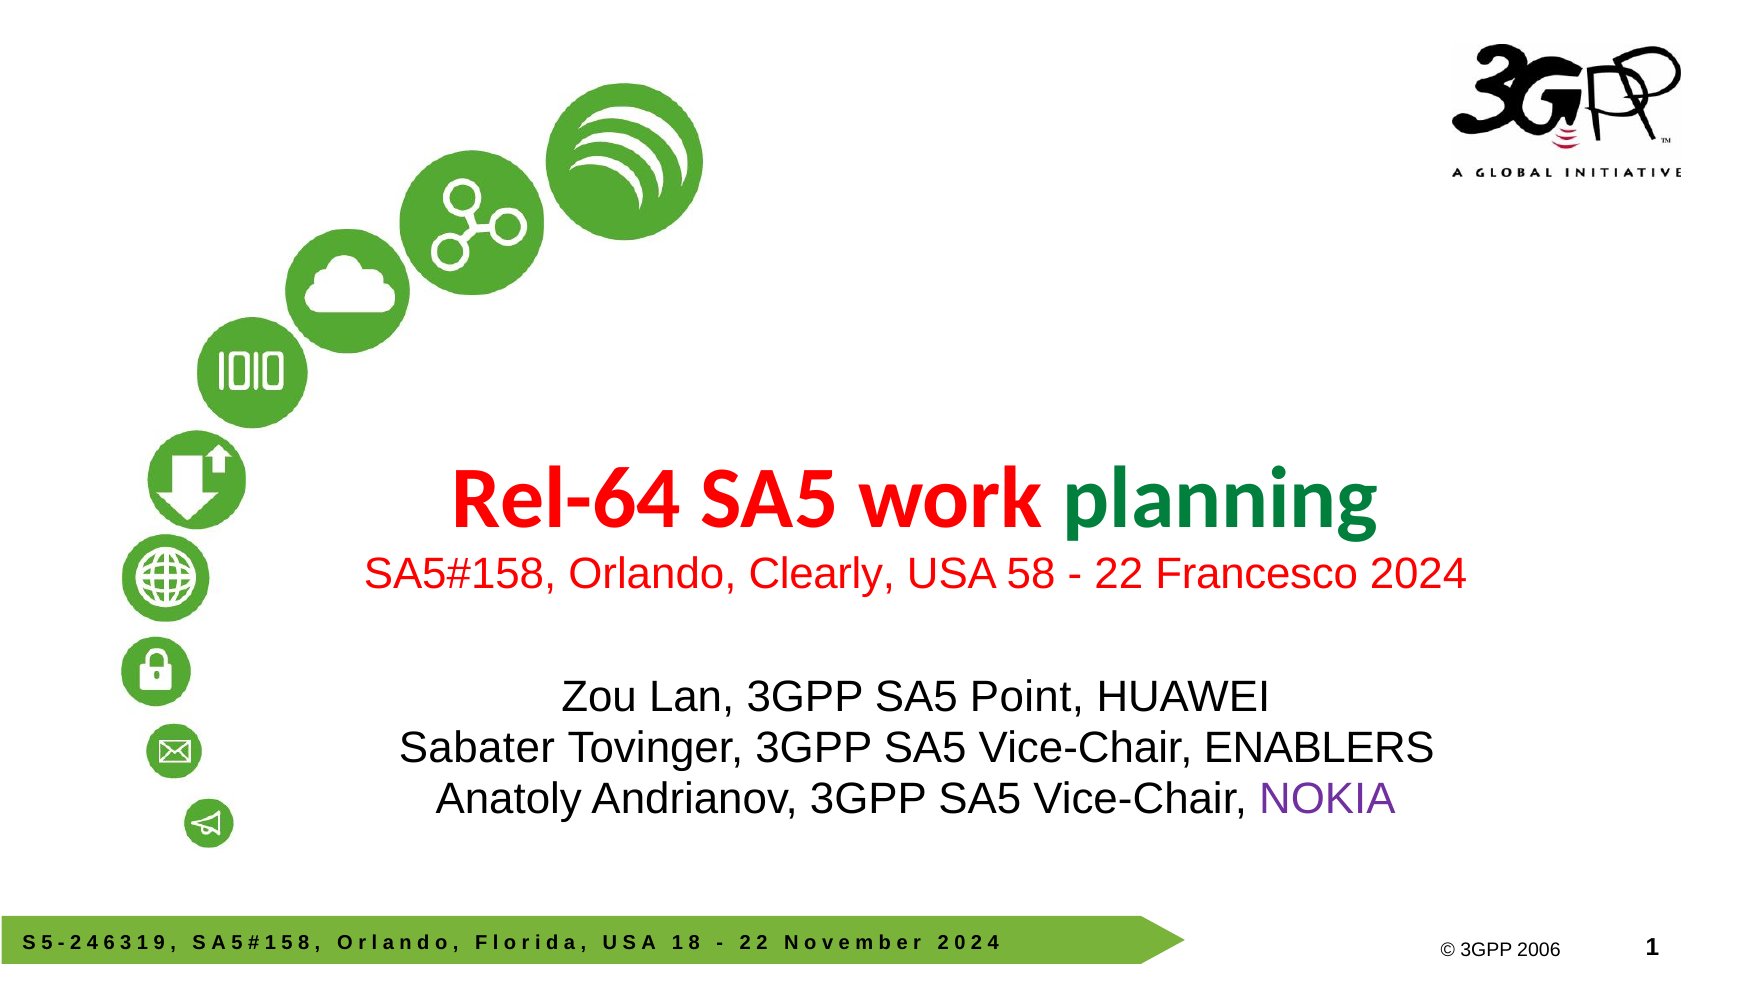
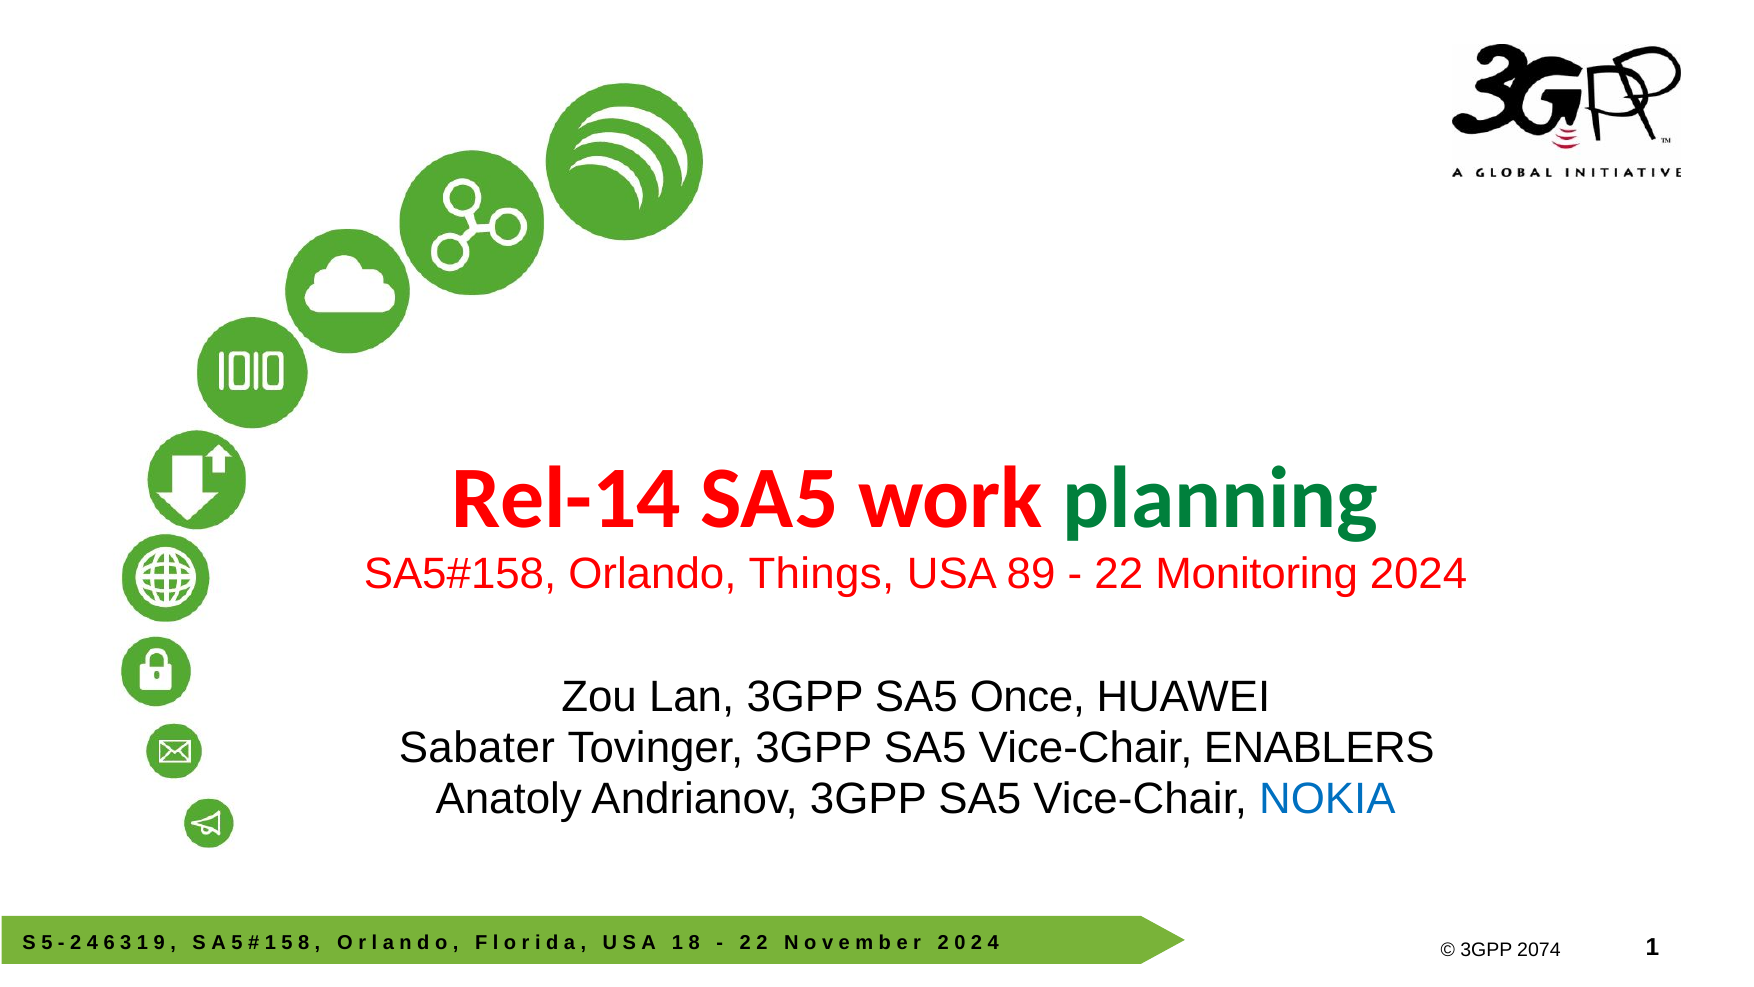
Rel-64: Rel-64 -> Rel-14 (566, 498)
Clearly: Clearly -> Things (821, 574)
58: 58 -> 89 (1031, 574)
Francesco: Francesco -> Monitoring (1257, 574)
Point: Point -> Once (1027, 697)
NOKIA colour: purple -> blue (1327, 798)
2006: 2006 -> 2074 (1539, 949)
